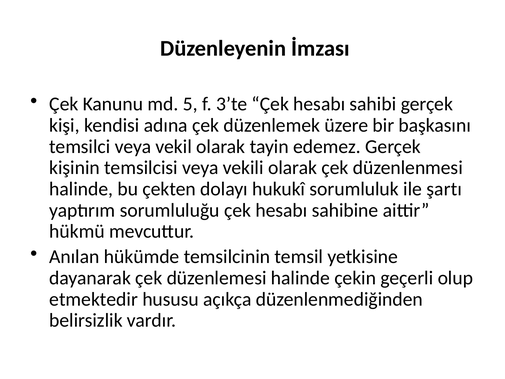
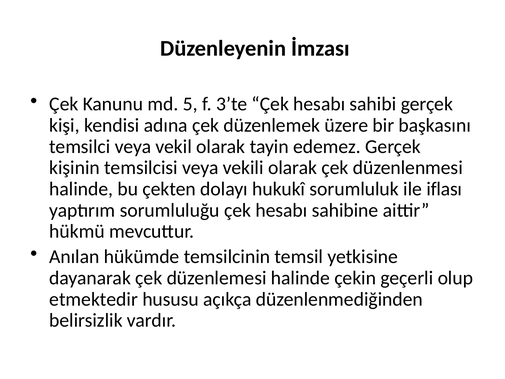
şartı: şartı -> iflası (444, 189)
